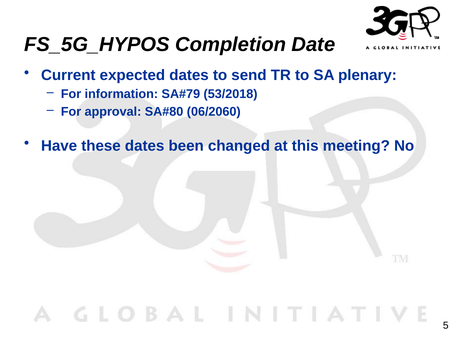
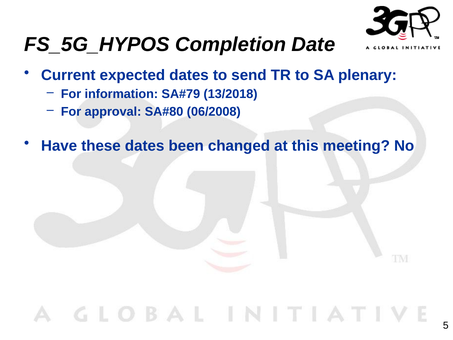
53/2018: 53/2018 -> 13/2018 (231, 94)
06/2060: 06/2060 -> 06/2008 (214, 112)
